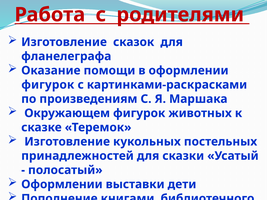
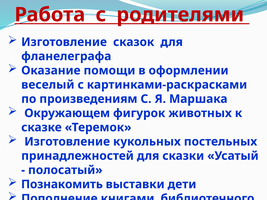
фигурок: фигурок -> веселый (48, 85)
Оформлении: Оформлении -> Познакомить (62, 185)
